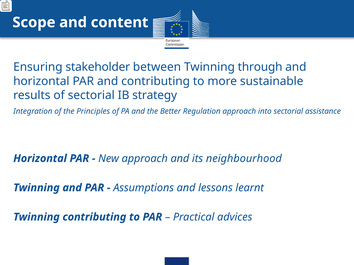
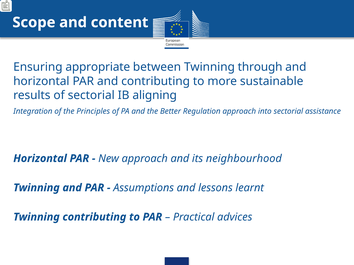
stakeholder: stakeholder -> appropriate (98, 67)
strategy: strategy -> aligning (155, 95)
